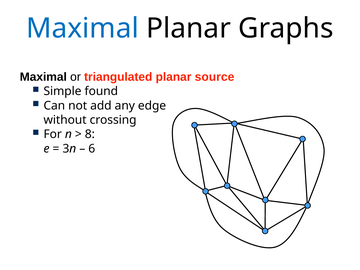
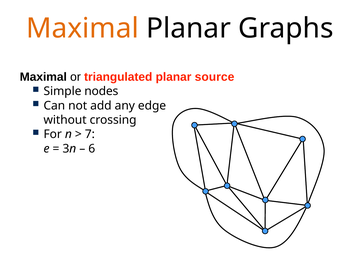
Maximal colour: blue -> orange (82, 28)
found: found -> nodes (101, 91)
8: 8 -> 7 (90, 134)
